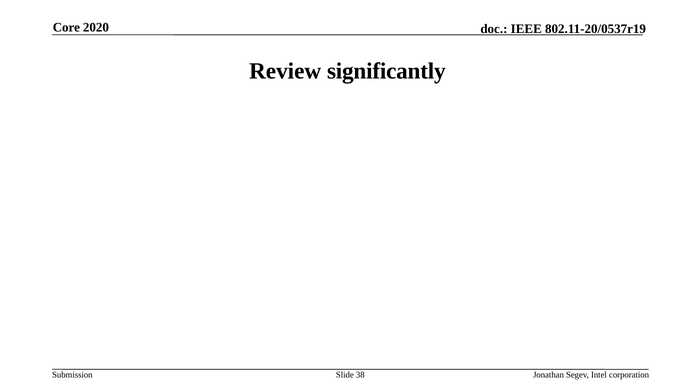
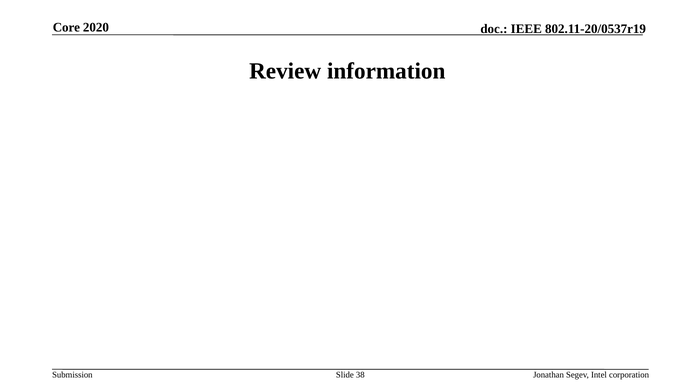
significantly: significantly -> information (386, 71)
